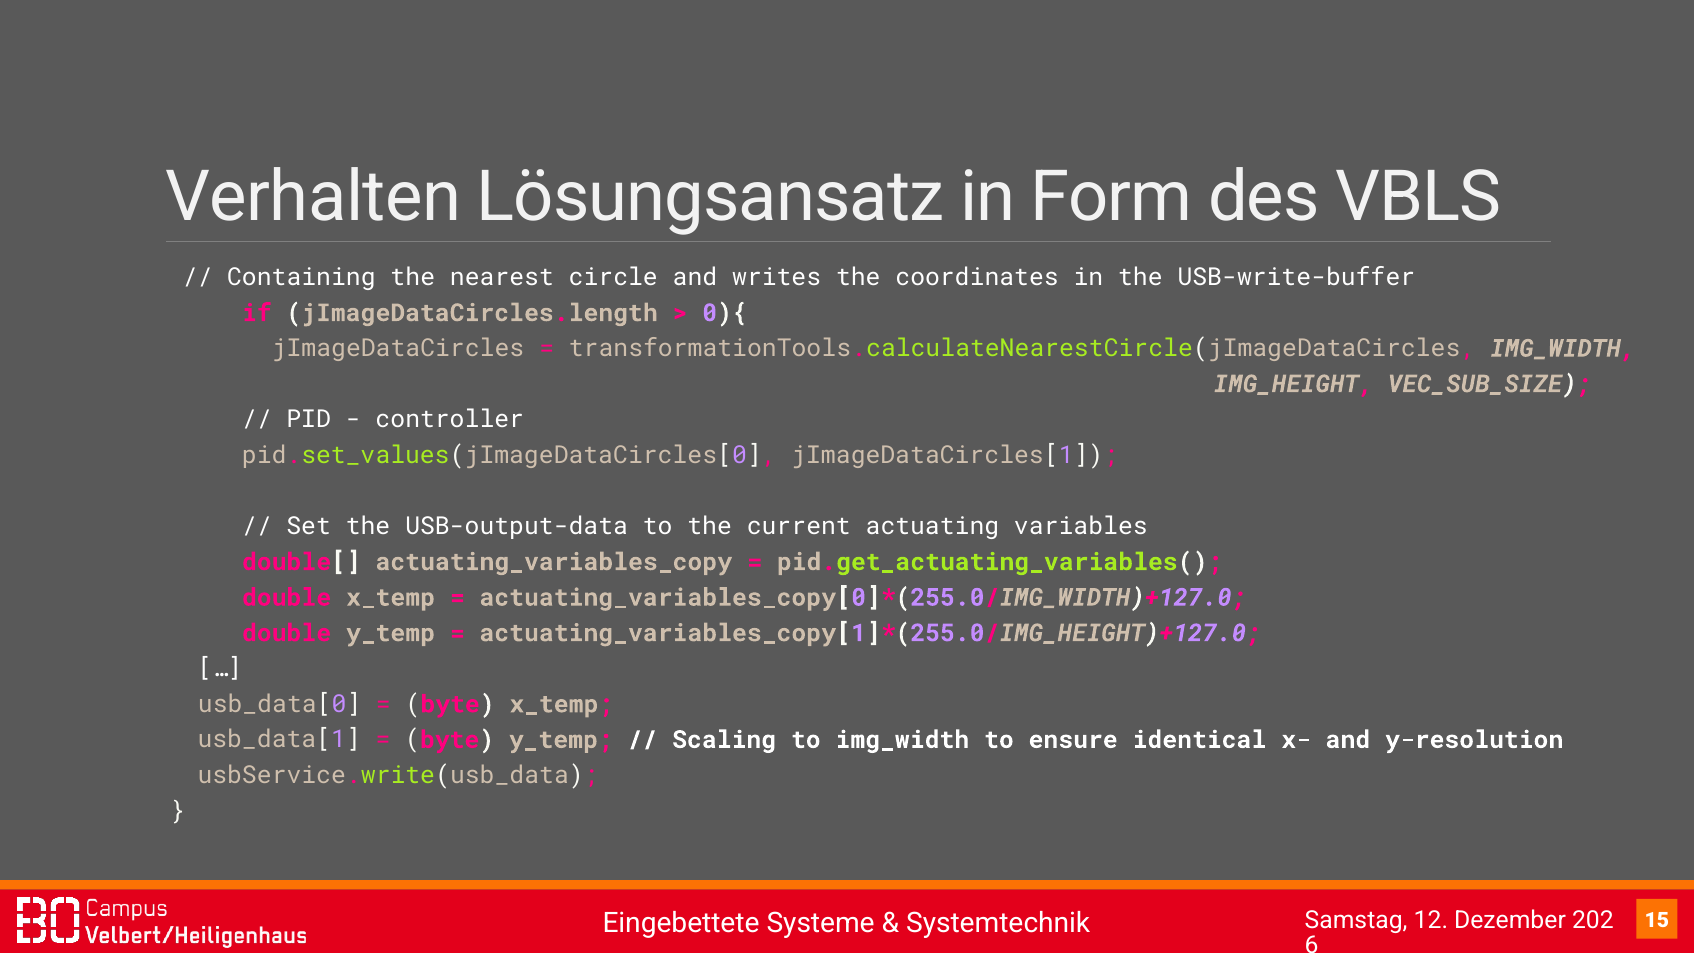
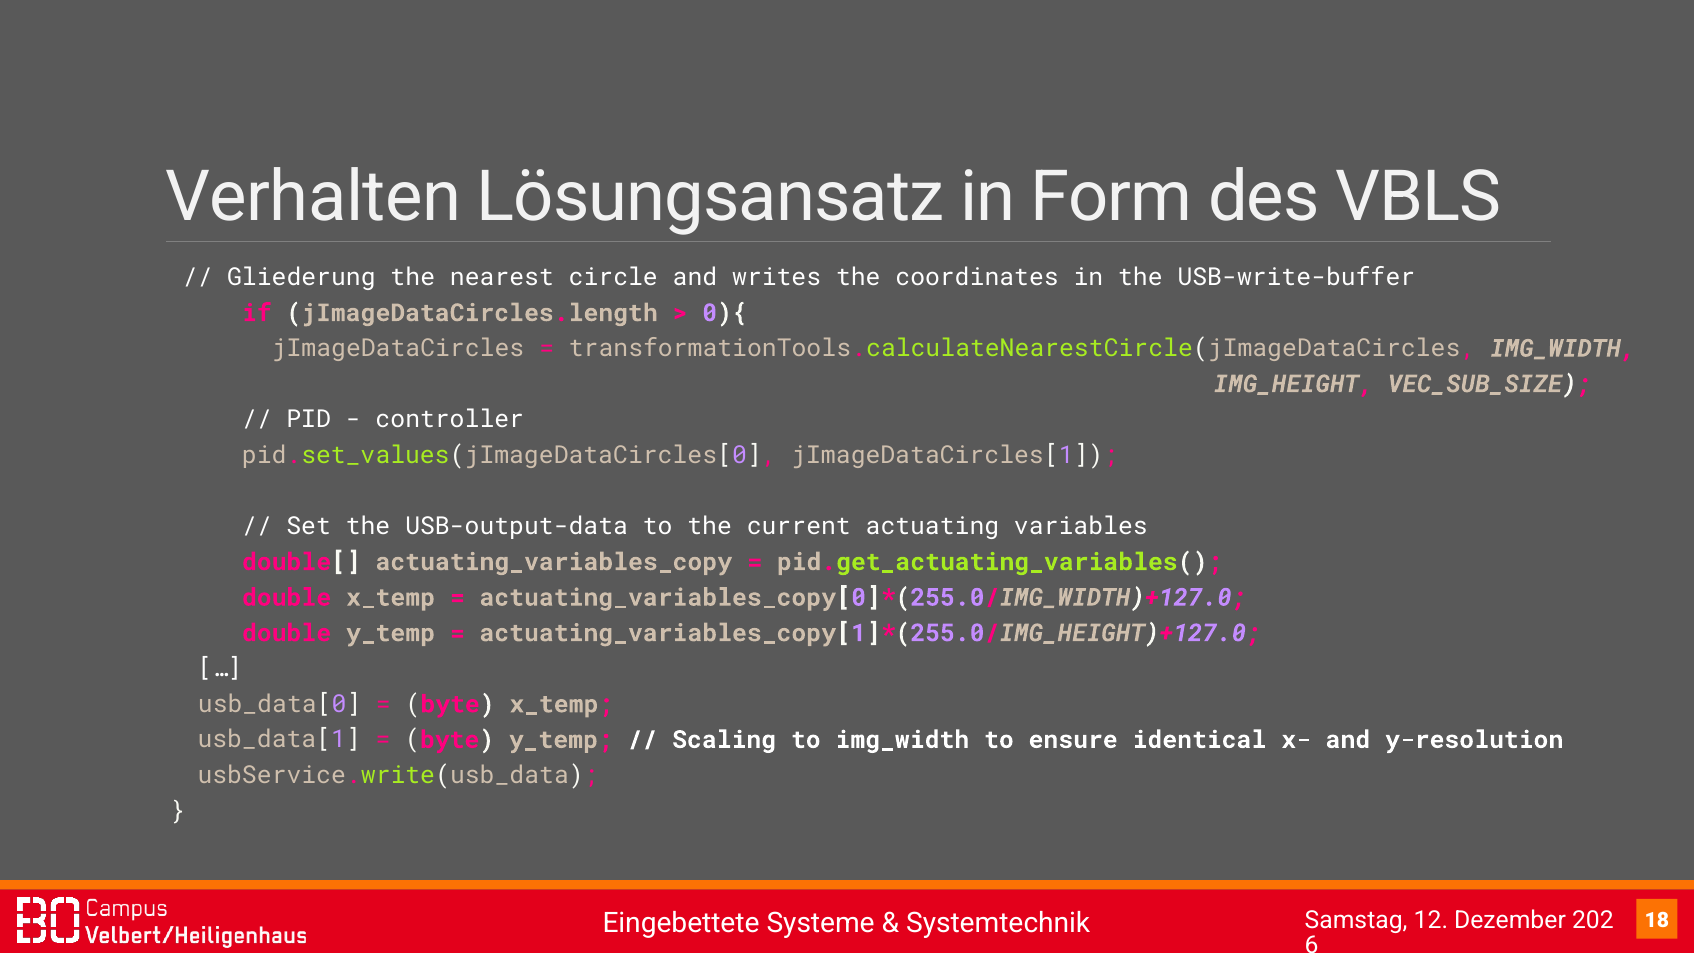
Containing: Containing -> Gliederung (301, 277)
15: 15 -> 18 (1657, 920)
